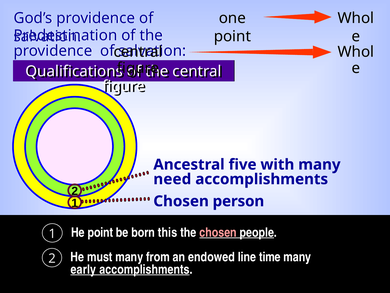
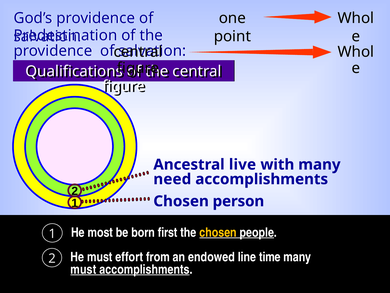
five: five -> live (242, 164)
He point: point -> most (100, 232)
this: this -> first (168, 232)
chosen colour: pink -> yellow (218, 232)
must many: many -> effort (129, 257)
early: early -> must (83, 269)
